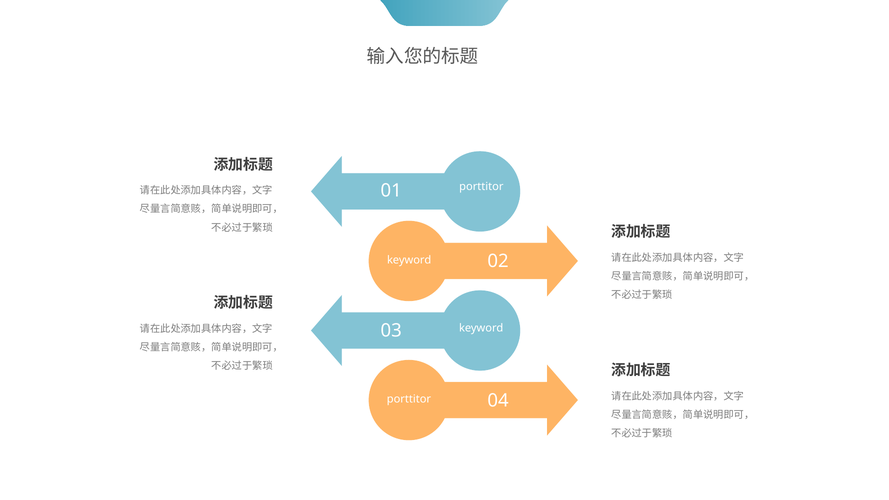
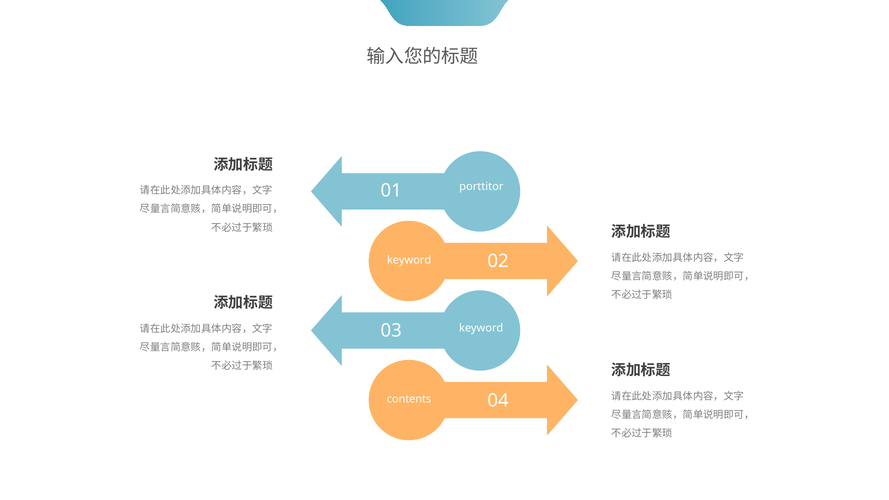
porttitor: porttitor -> contents (409, 399)
